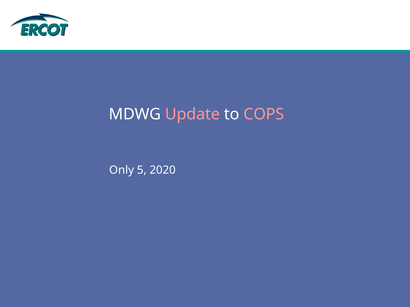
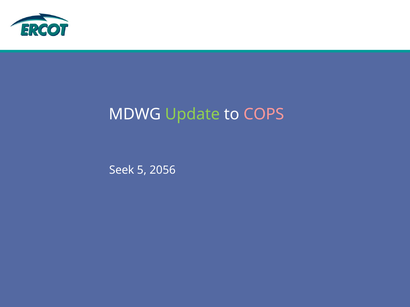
Update colour: pink -> light green (192, 114)
Only: Only -> Seek (122, 170)
2020: 2020 -> 2056 (163, 170)
